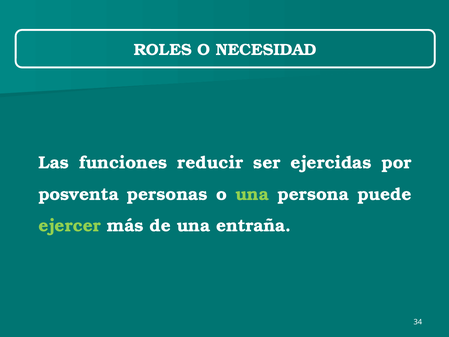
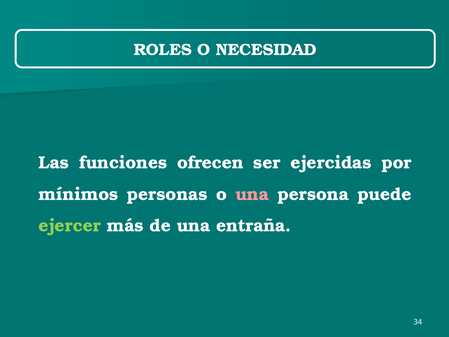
reducir: reducir -> ofrecen (210, 163)
posventa: posventa -> mínimos (78, 194)
una colour: light green -> pink (252, 194)
